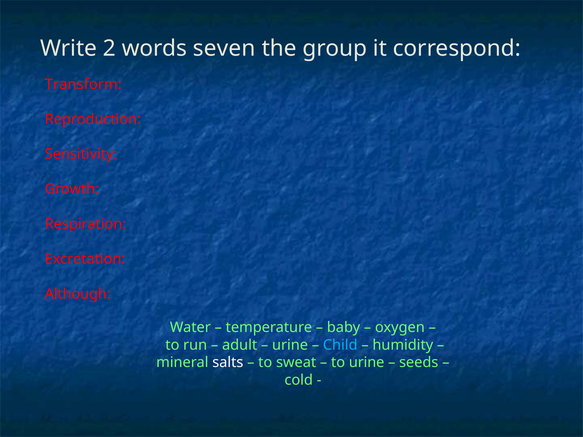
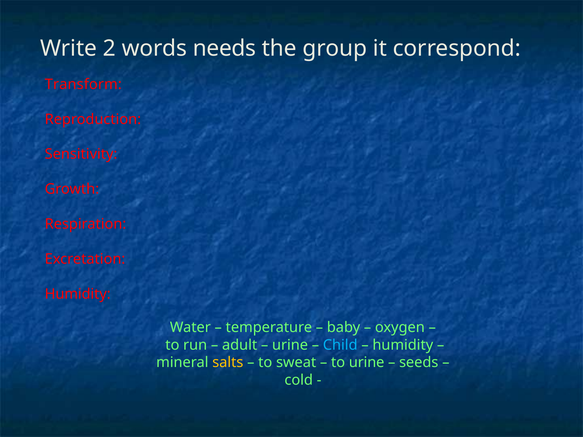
seven: seven -> needs (224, 48)
Although: Although -> Humidity (78, 294)
salts colour: white -> yellow (228, 363)
